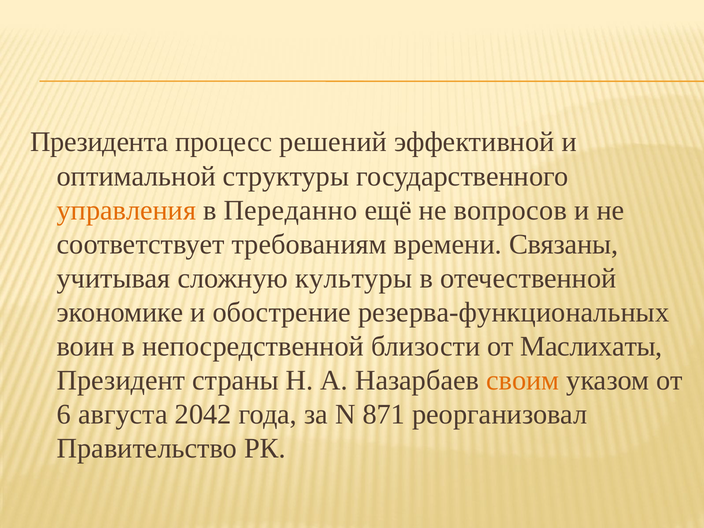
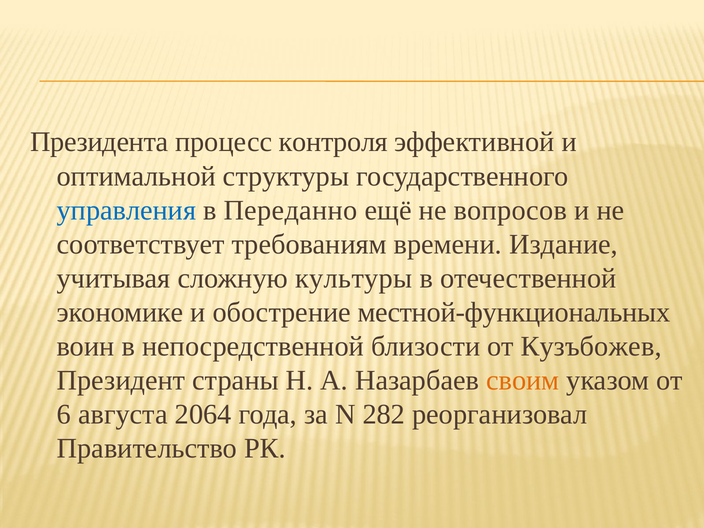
решений: решений -> контроля (333, 142)
управления colour: orange -> blue (126, 210)
Связаны: Связаны -> Издание (564, 244)
резерва-функциональных: резерва-функциональных -> местной-функциональных (514, 312)
Маслихаты: Маслихаты -> Кузъбожев (591, 346)
2042: 2042 -> 2064 (203, 414)
871: 871 -> 282 (384, 414)
